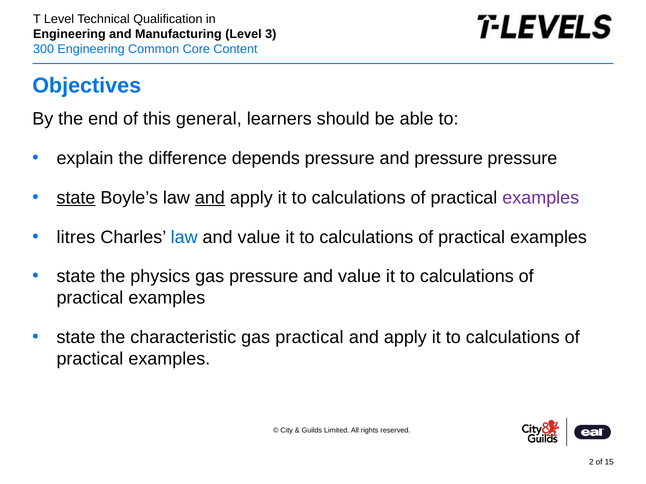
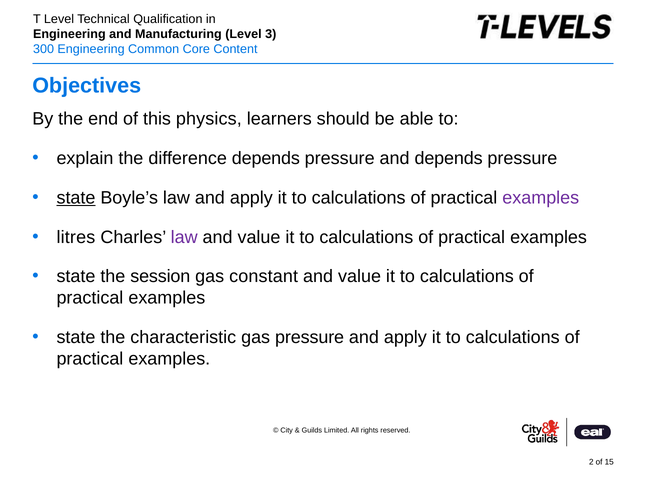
general: general -> physics (209, 119)
and pressure: pressure -> depends (449, 158)
and underline: present -> none (210, 198)
law colour: blue -> purple (184, 237)
physics: physics -> session (160, 277)
gas pressure: pressure -> constant (264, 277)
gas practical: practical -> pressure (310, 338)
